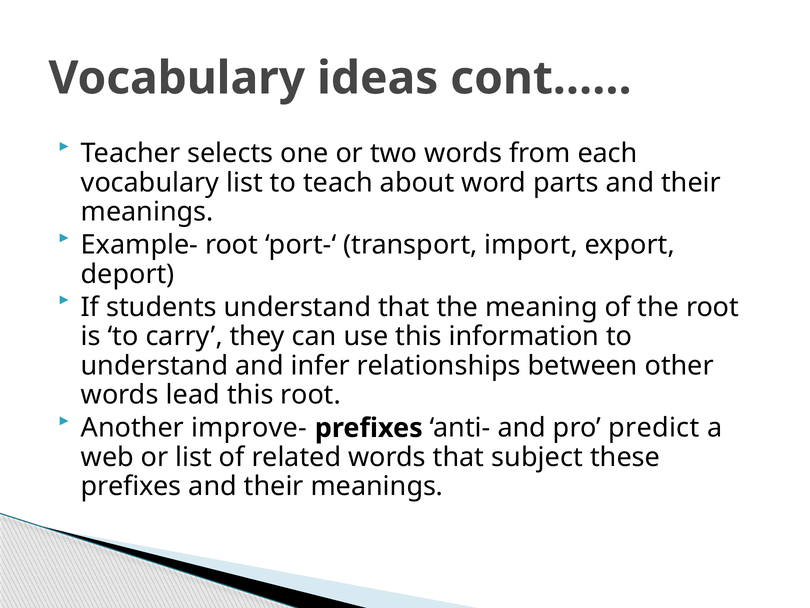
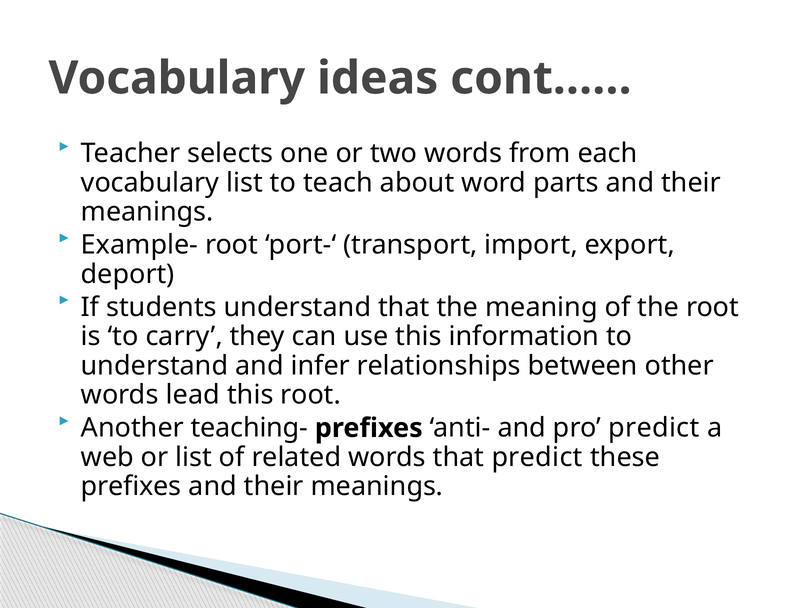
improve-: improve- -> teaching- (249, 428)
that subject: subject -> predict (537, 457)
